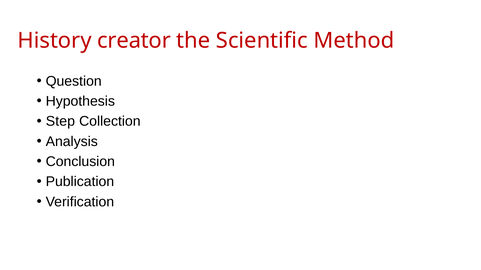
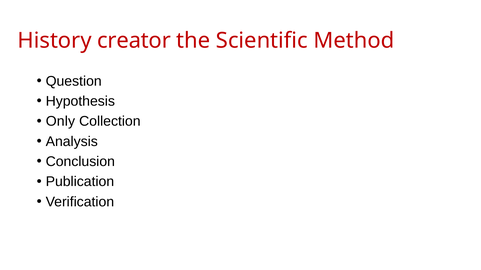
Step: Step -> Only (60, 122)
